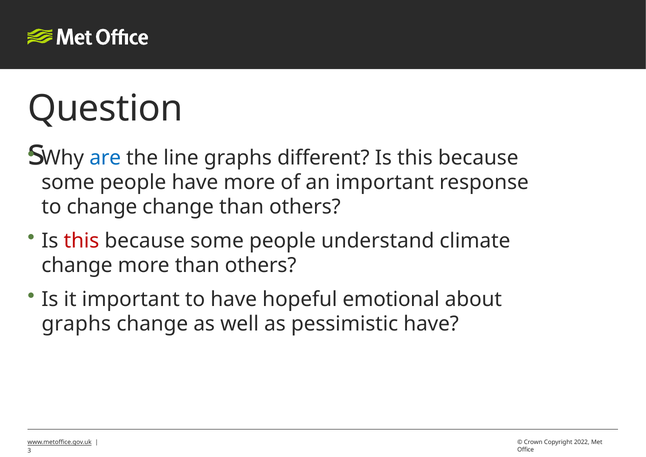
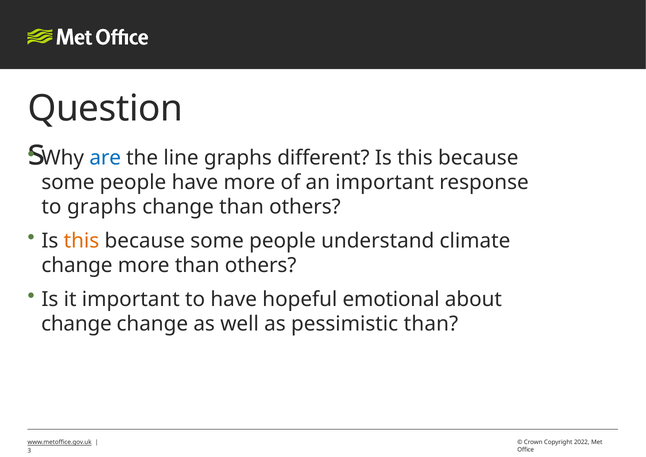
to change: change -> graphs (102, 207)
this colour: red -> orange (81, 241)
graphs: graphs -> change (76, 324)
pessimistic have: have -> than (431, 324)
